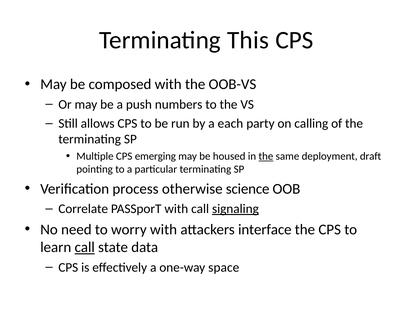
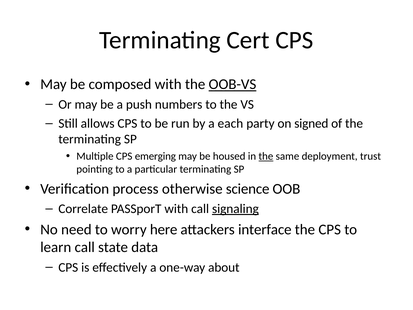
This: This -> Cert (248, 40)
OOB-VS underline: none -> present (232, 84)
calling: calling -> signed (311, 123)
draft: draft -> trust (371, 156)
worry with: with -> here (164, 229)
call underline: present -> none (85, 247)
space: space -> about (224, 267)
